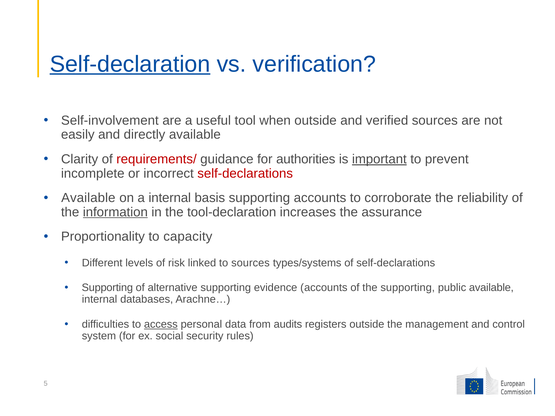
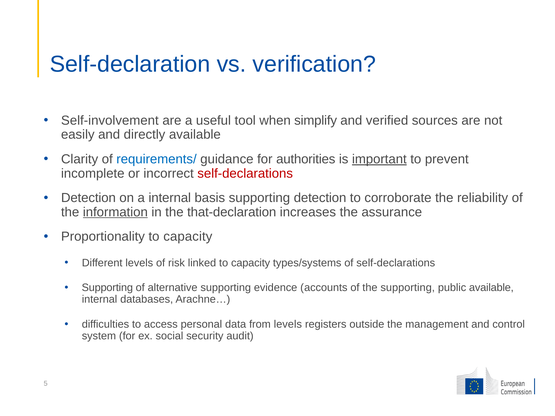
Self-declaration underline: present -> none (130, 64)
when outside: outside -> simplify (316, 121)
requirements/ colour: red -> blue (157, 159)
Available: Available -> Detection (88, 198)
supporting accounts: accounts -> detection (320, 198)
tool-declaration: tool-declaration -> that-declaration (232, 212)
linked to sources: sources -> capacity (251, 263)
access underline: present -> none (161, 325)
from audits: audits -> levels (288, 325)
rules: rules -> audit (240, 336)
